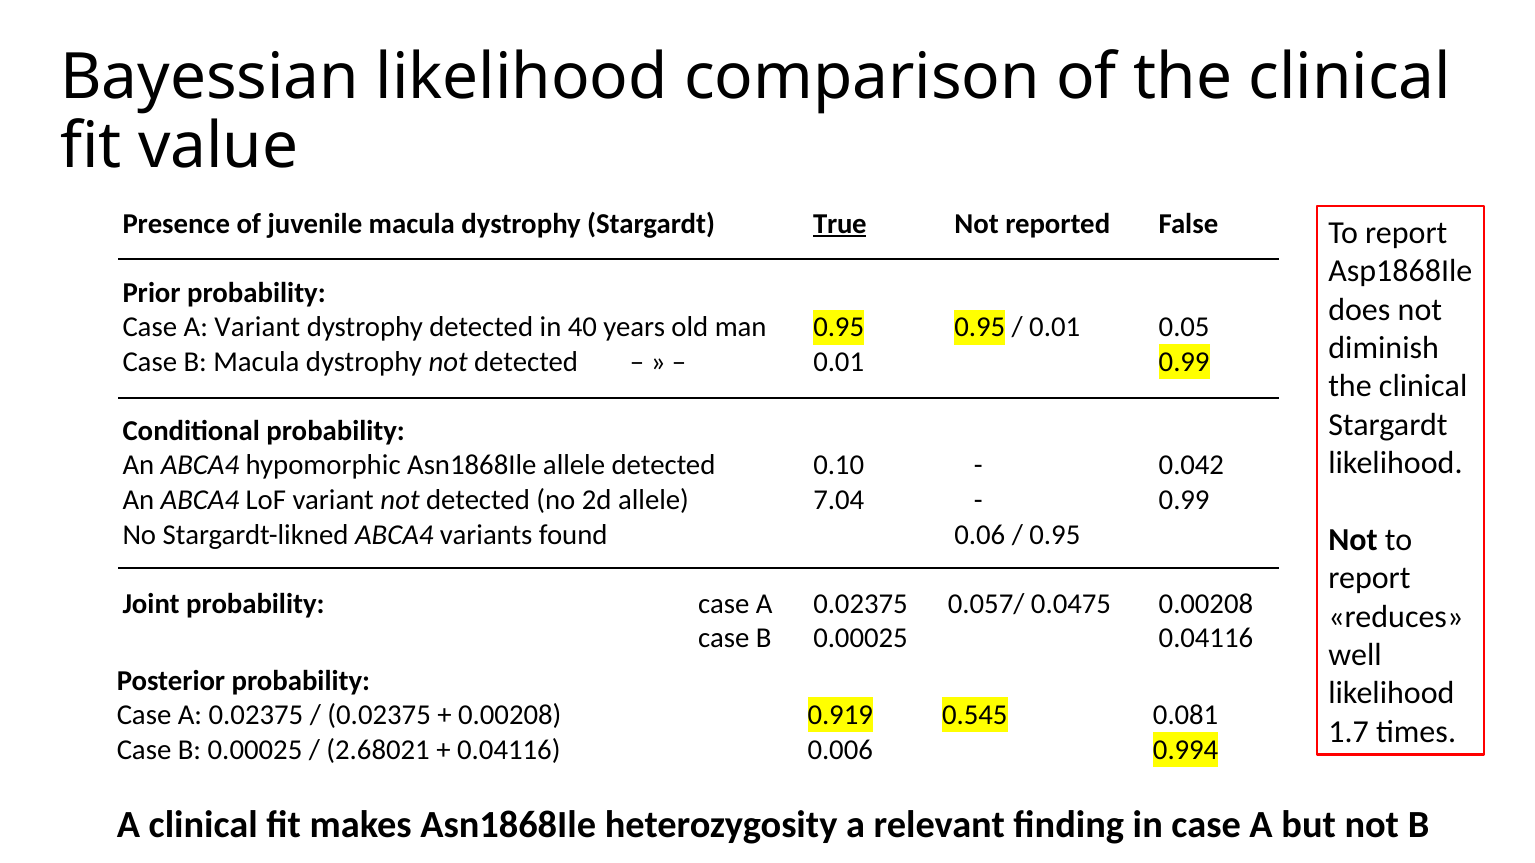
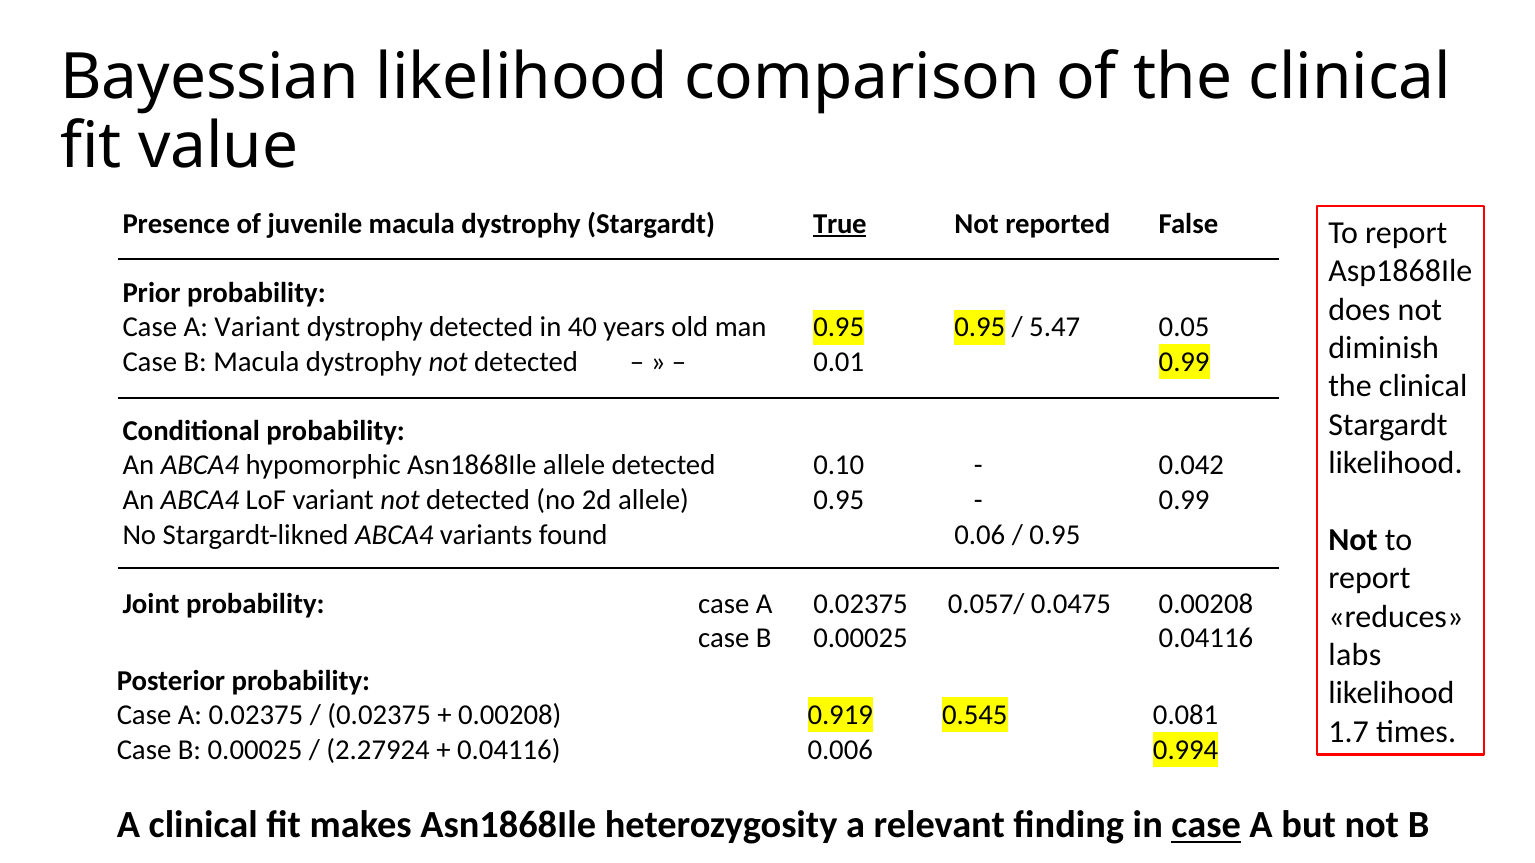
0.01: 0.01 -> 5.47 (1055, 328)
allele 7.04: 7.04 -> 0.95 (839, 500)
well: well -> labs (1355, 655)
2.68021: 2.68021 -> 2.27924 (378, 750)
case underline: none -> present (1206, 826)
